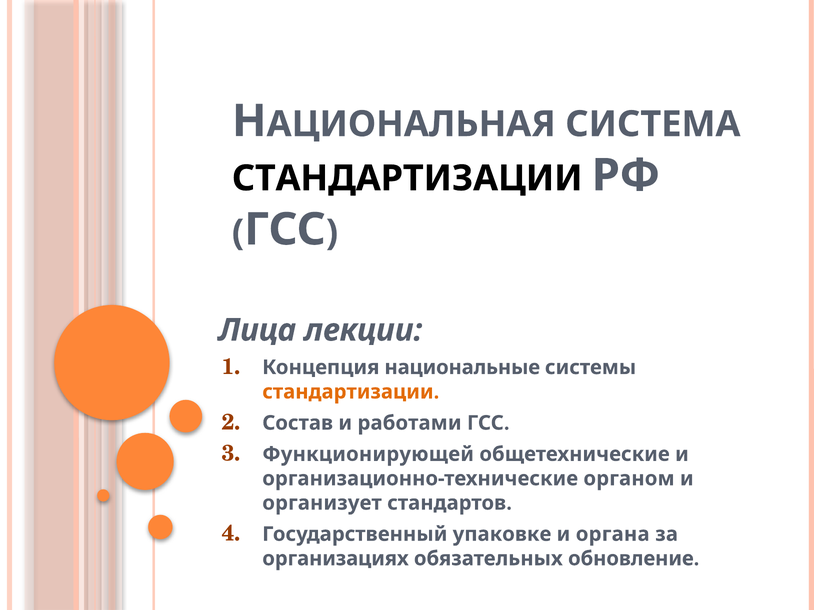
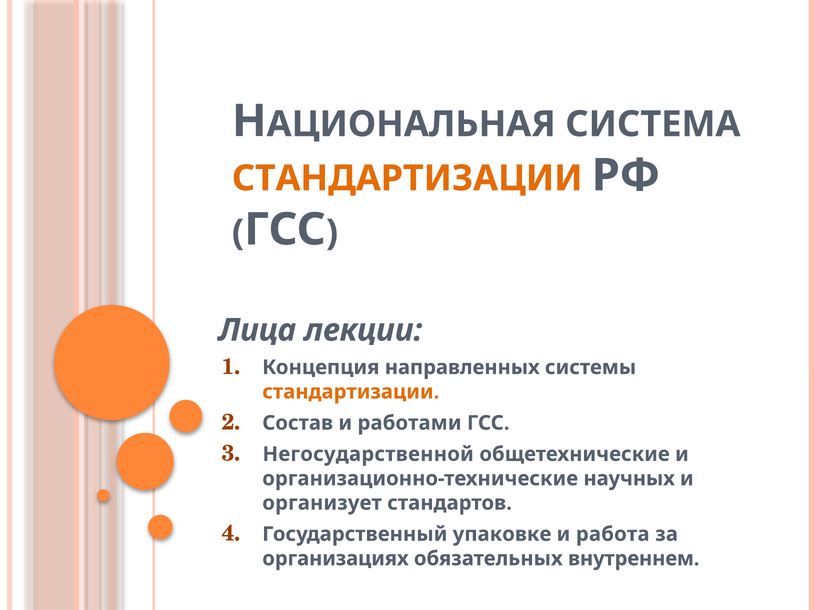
СТАНДАРТИЗАЦИИ colour: black -> orange (407, 179)
национальные: национальные -> направленных (462, 368)
Функционирующей: Функционирующей -> Негосударственной (368, 455)
органом: органом -> научных (629, 479)
органа: органа -> работа (613, 535)
обновление: обновление -> внутреннем (634, 559)
